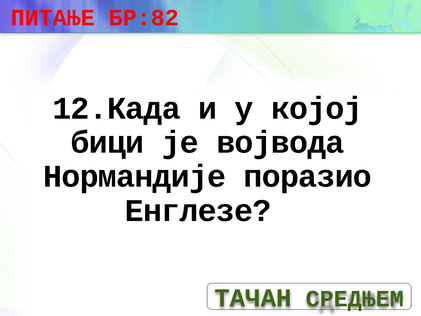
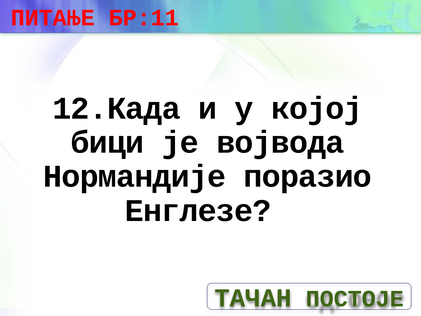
БР:82: БР:82 -> БР:11 (144, 18)
СРЕДЊЕМ: СРЕДЊЕМ -> ПОСТОЈЕ (355, 299)
